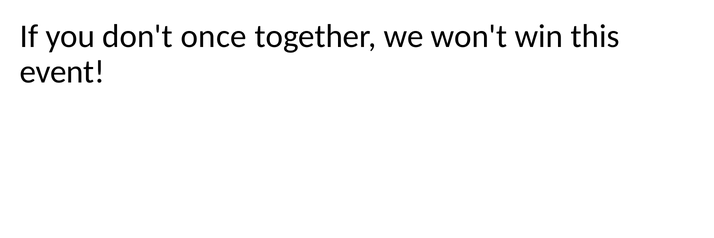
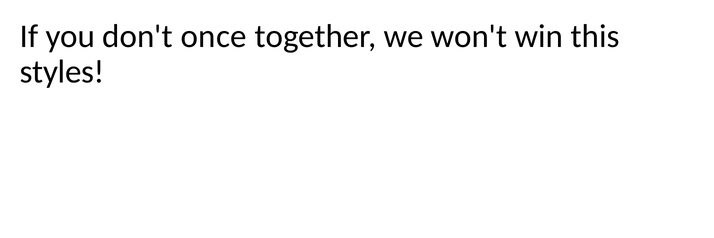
event: event -> styles (62, 72)
